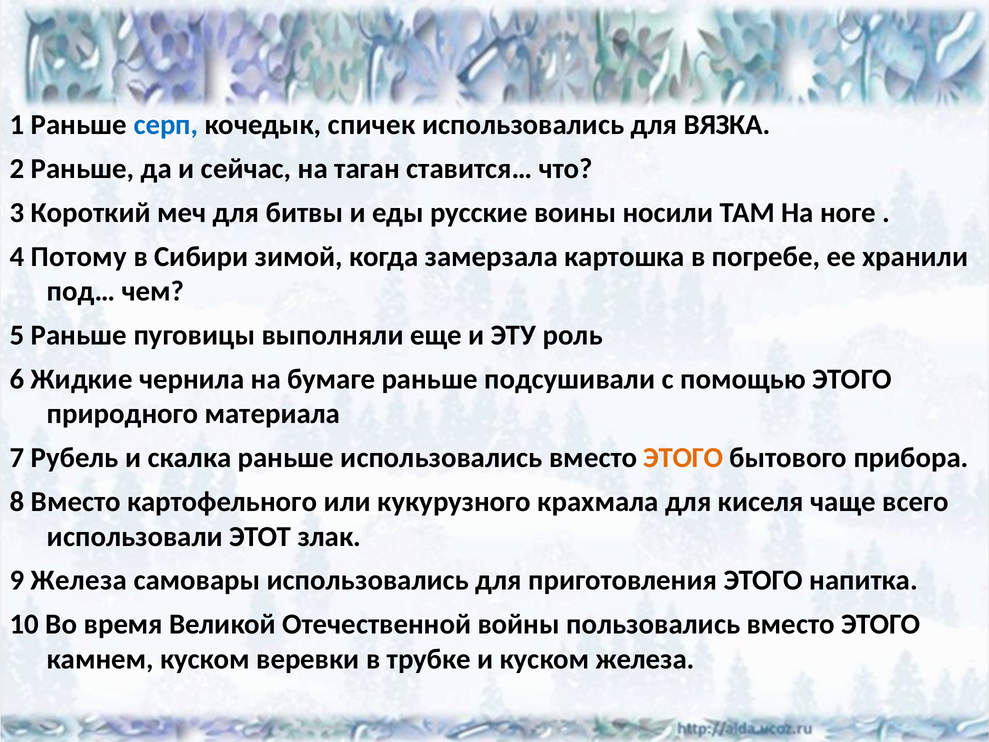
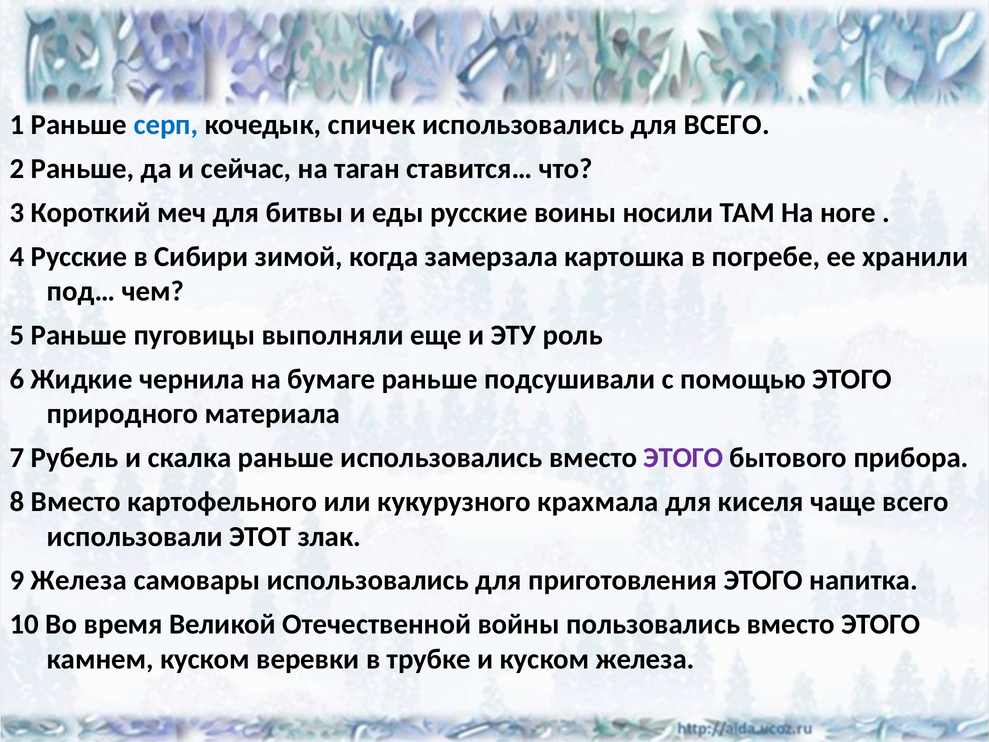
для ВЯЗКА: ВЯЗКА -> ВСЕГО (727, 125)
4 Потому: Потому -> Русские (79, 257)
ЭТОГО colour: orange -> purple (683, 458)
